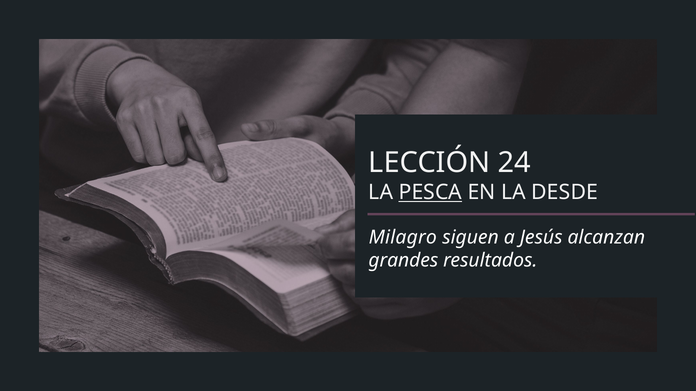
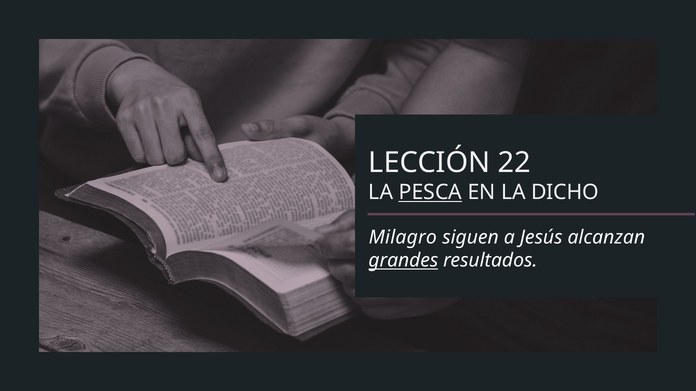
24: 24 -> 22 (514, 163)
DESDE: DESDE -> DICHO (565, 193)
grandes underline: none -> present (403, 261)
